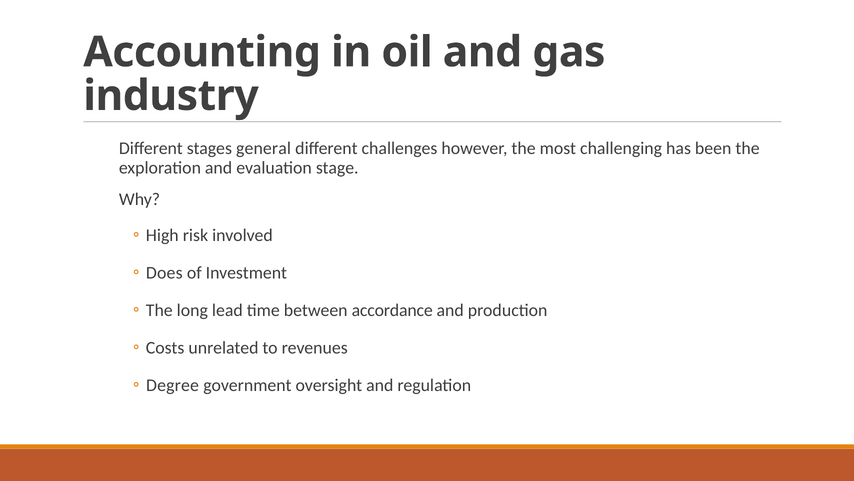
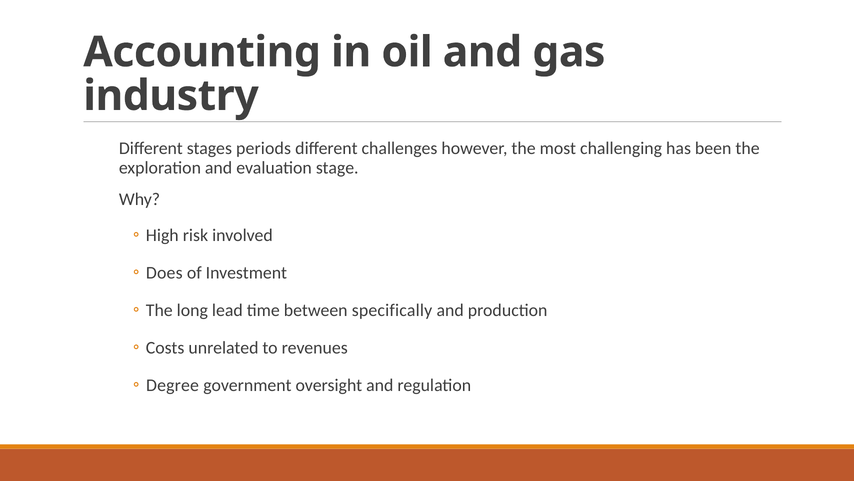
general: general -> periods (264, 148)
accordance: accordance -> specifically (392, 310)
